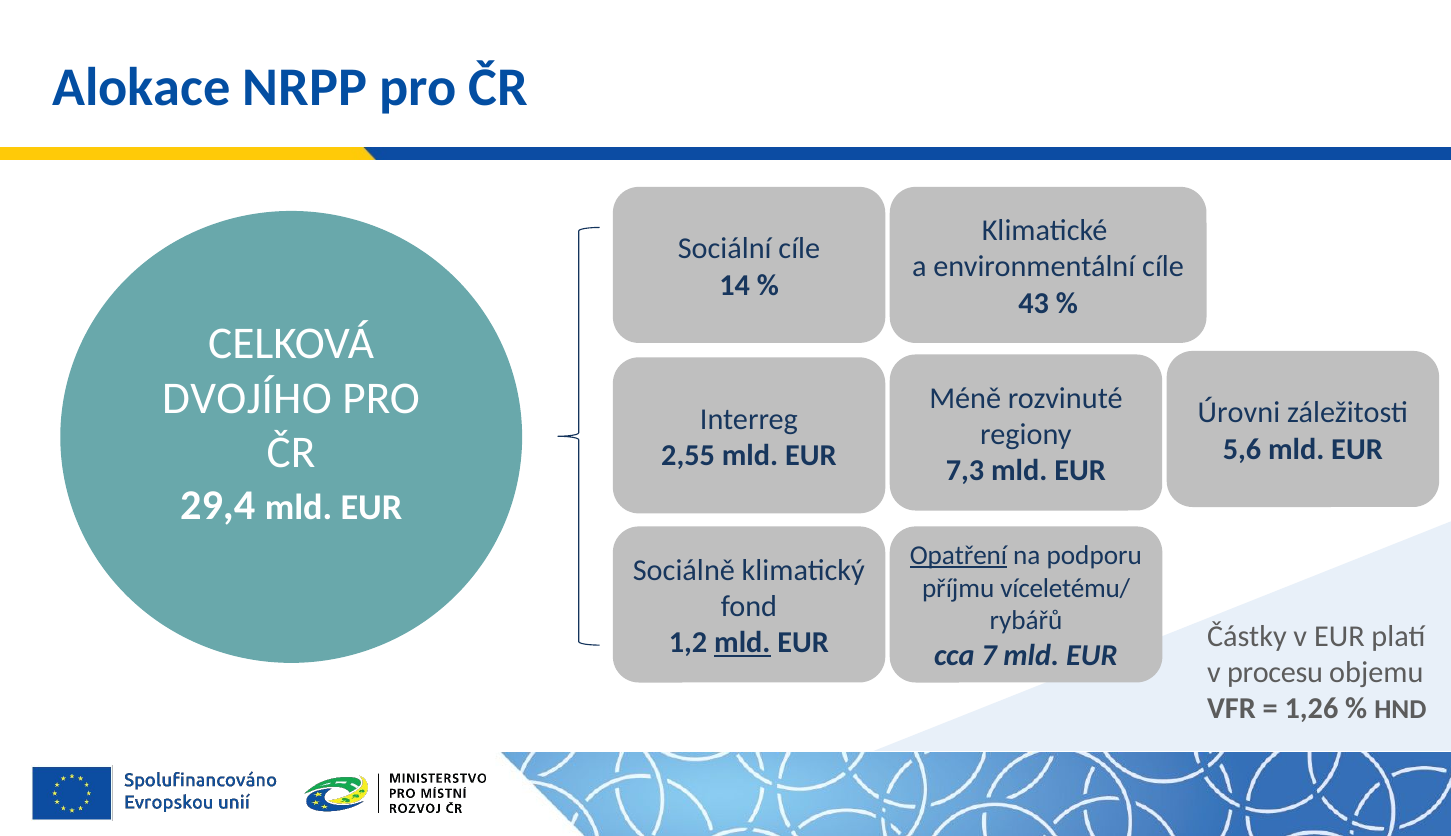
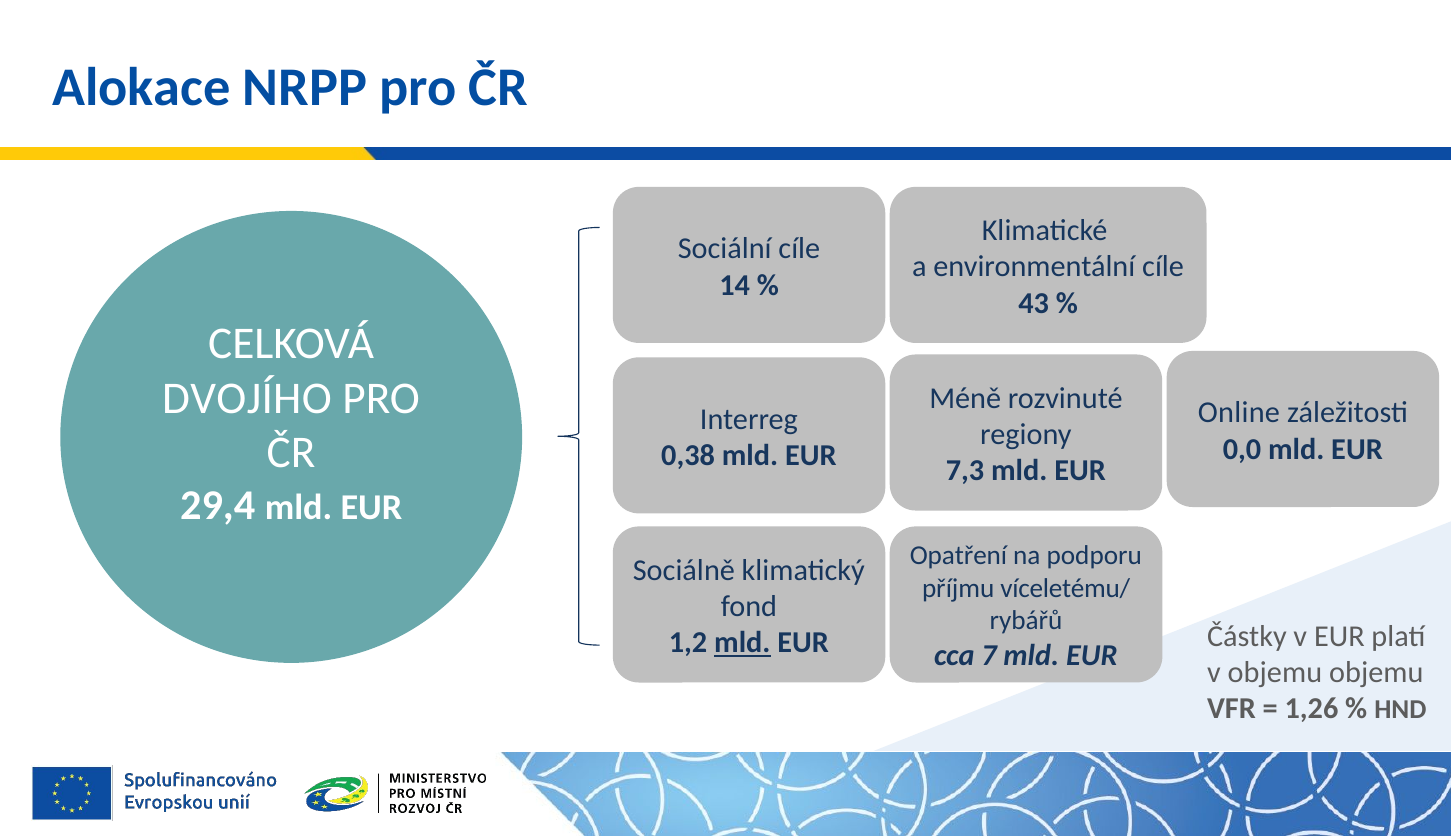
Úrovni: Úrovni -> Online (1239, 413)
5,6: 5,6 -> 0,0 (1242, 449)
2,55: 2,55 -> 0,38 (688, 455)
Opatření underline: present -> none (958, 555)
v procesu: procesu -> objemu (1275, 672)
